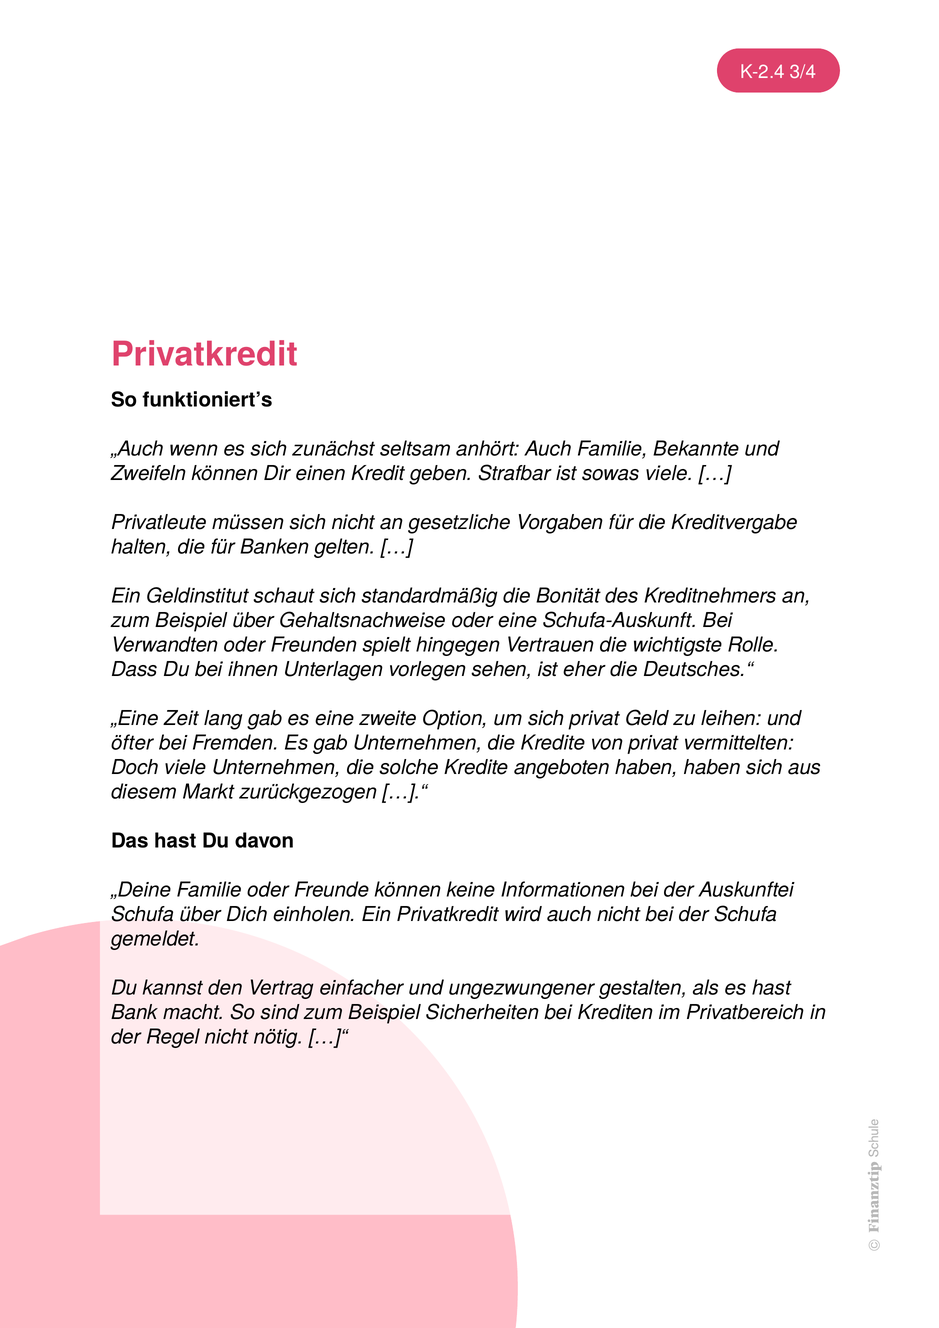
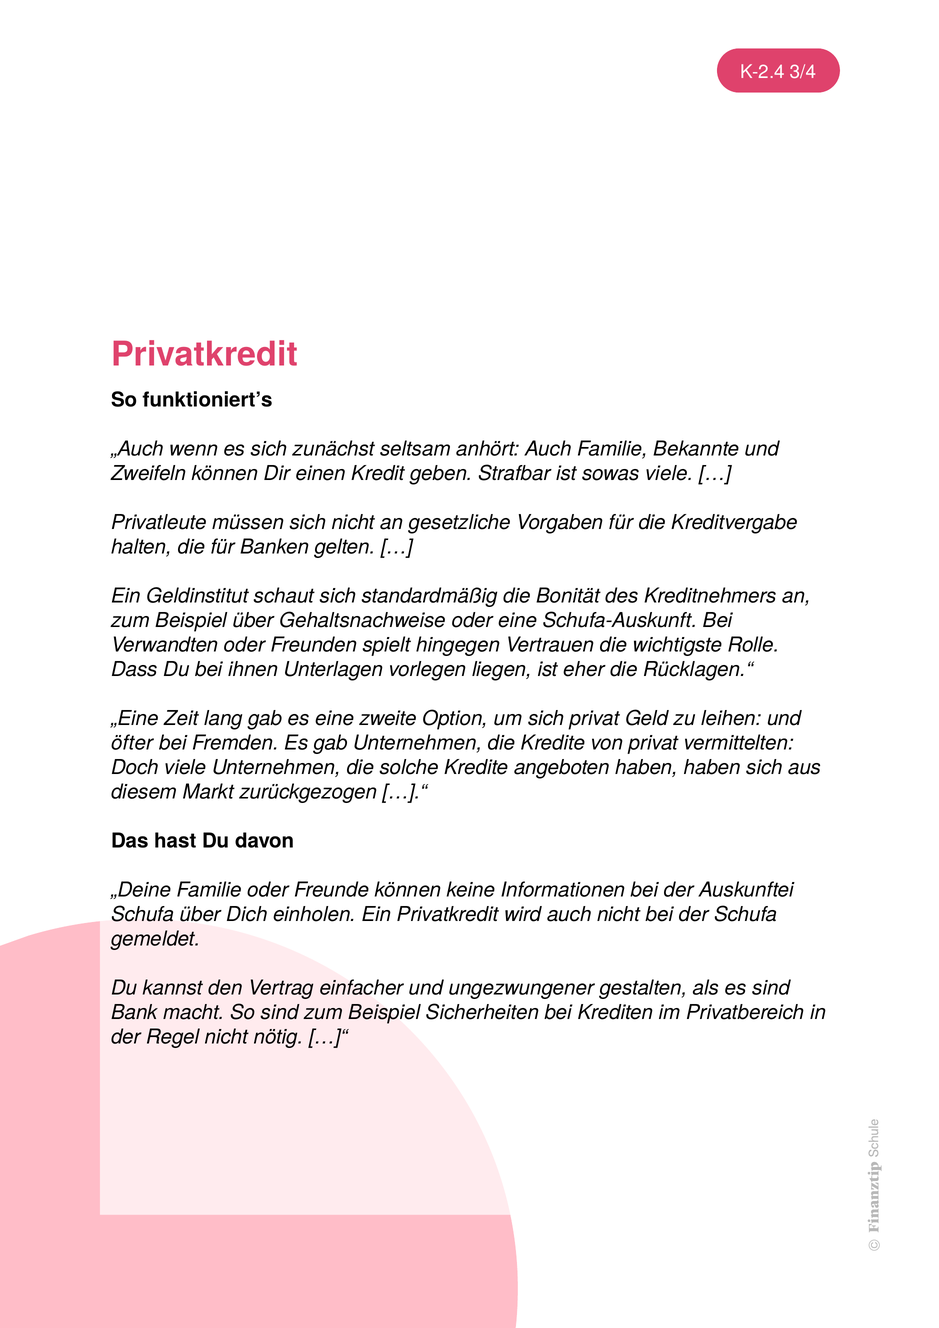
sehen: sehen -> liegen (502, 670)
Deutsches.“: Deutsches.“ -> Rücklagen.“ (698, 670)
es hast: hast -> sind (771, 988)
